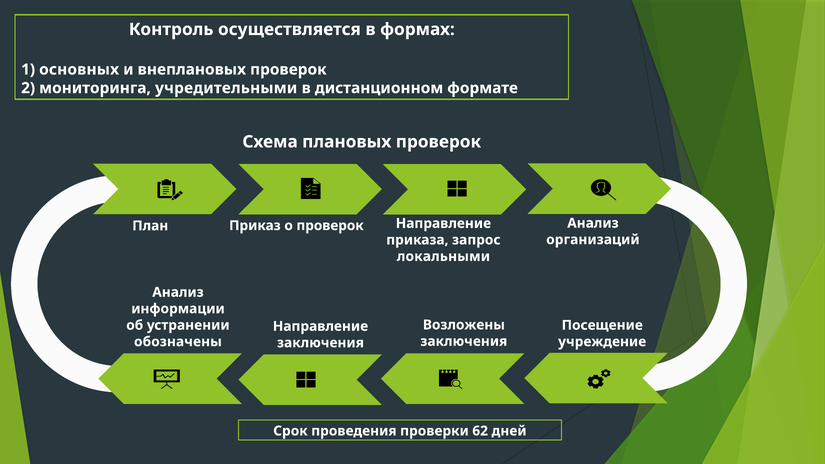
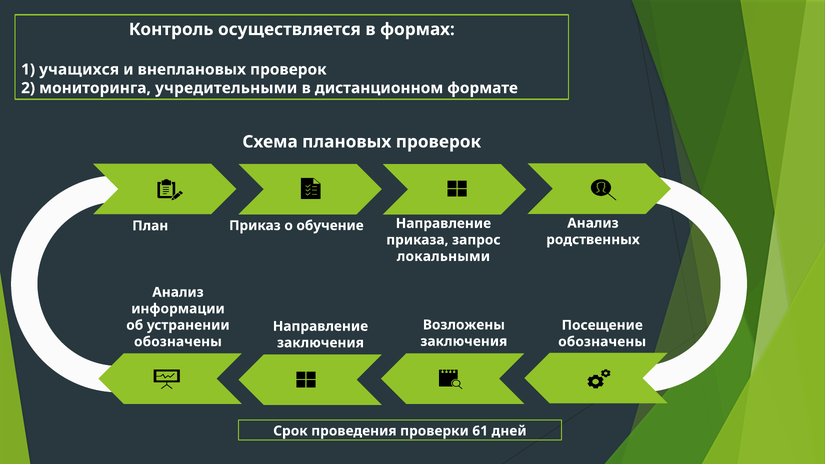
основных: основных -> учащихся (79, 70)
о проверок: проверок -> обучение (330, 226)
организаций: организаций -> родственных (593, 240)
учреждение: учреждение -> обозначены (602, 342)
62: 62 -> 61 (480, 431)
